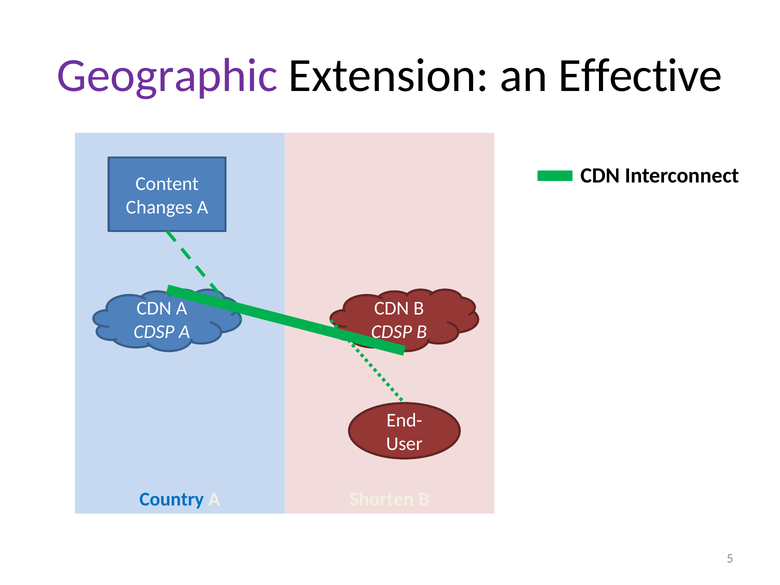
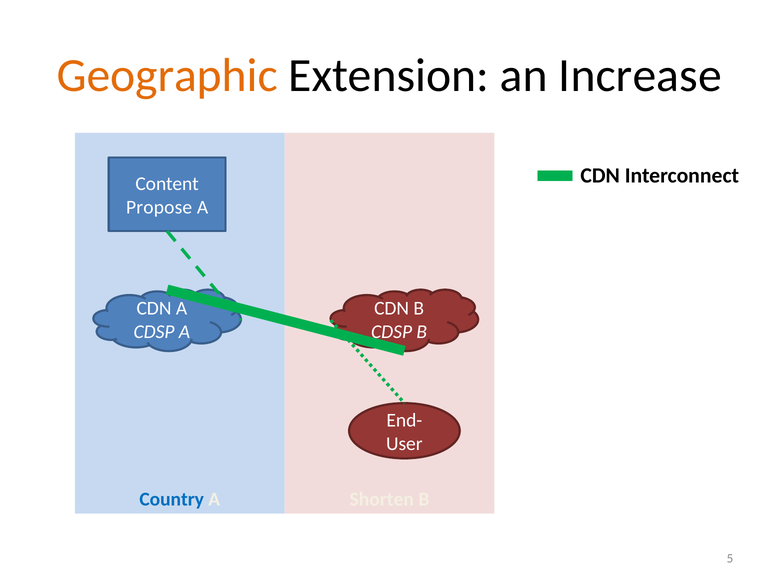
Geographic colour: purple -> orange (167, 76)
Effective: Effective -> Increase (640, 76)
Changes: Changes -> Propose (159, 207)
